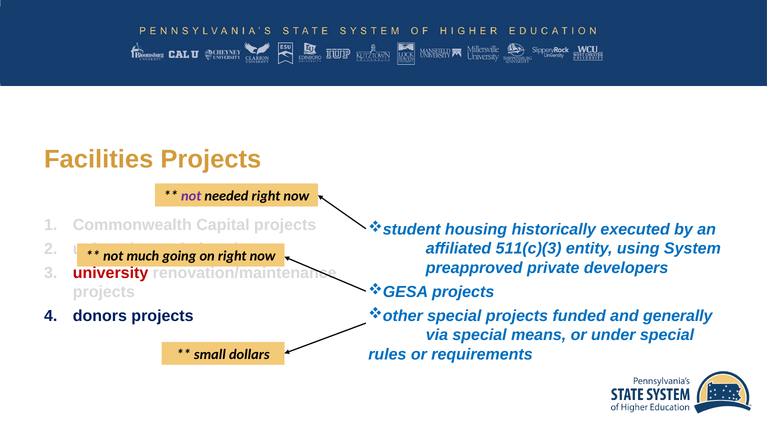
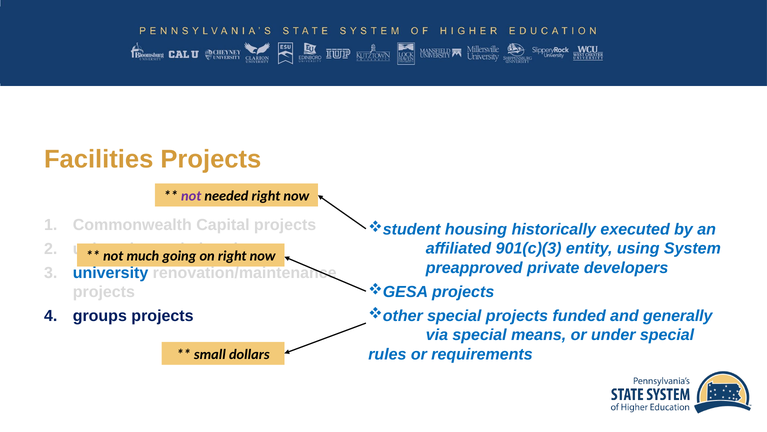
511(c)(3: 511(c)(3 -> 901(c)(3 (529, 248)
university colour: red -> blue (111, 272)
donors: donors -> groups (100, 316)
